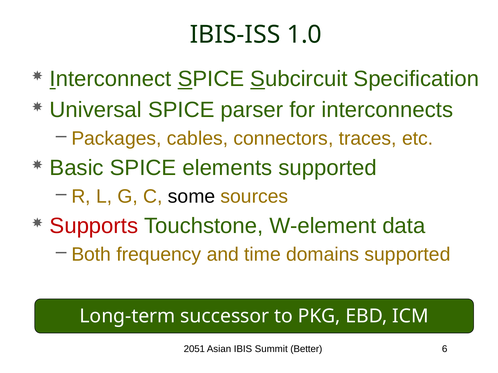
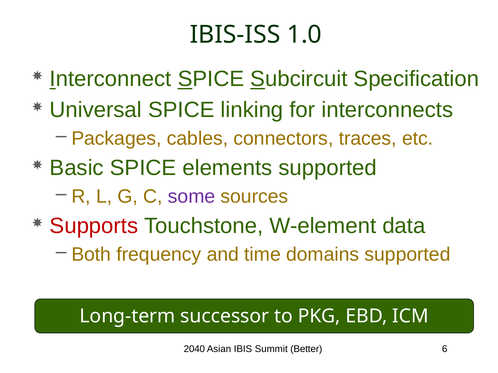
parser: parser -> linking (252, 110)
some colour: black -> purple (192, 197)
2051: 2051 -> 2040 (194, 349)
